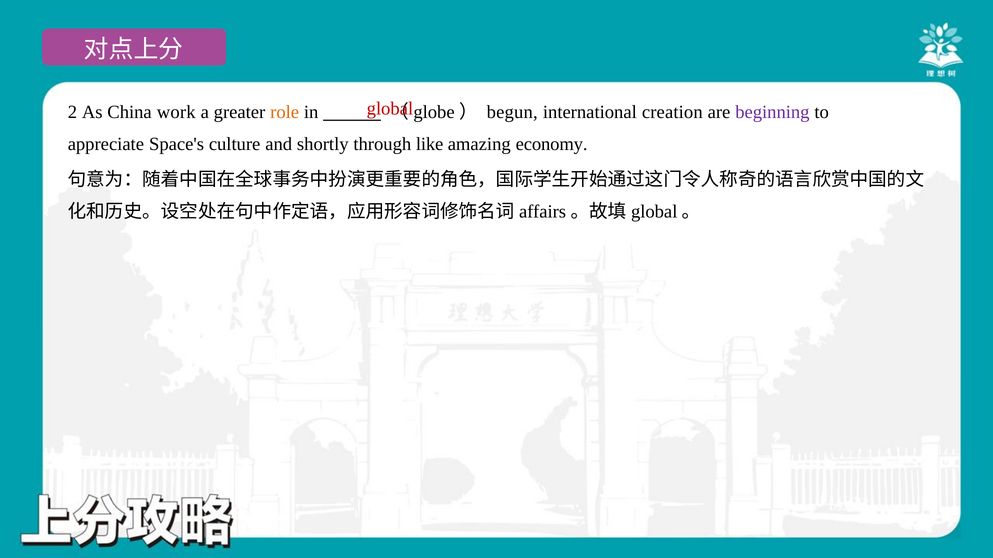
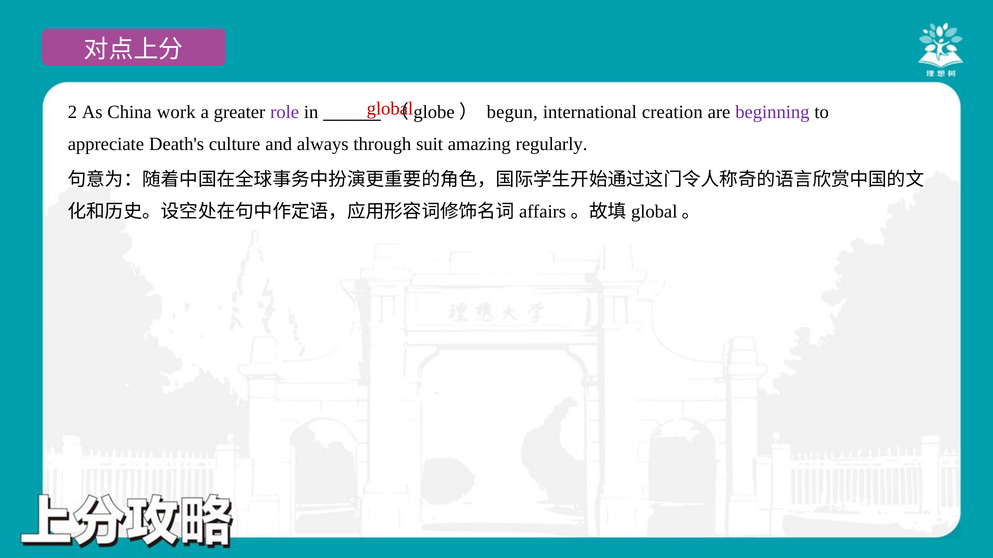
role colour: orange -> purple (285, 112)
Space's: Space's -> Death's (177, 144)
shortly: shortly -> always (323, 144)
like: like -> suit (430, 144)
economy: economy -> regularly (552, 144)
